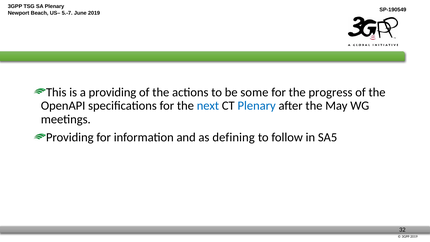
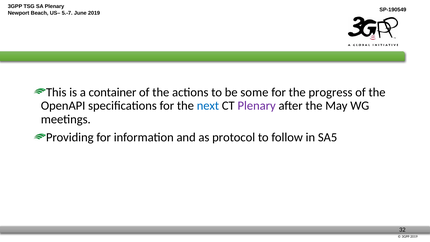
a providing: providing -> container (112, 92)
Plenary colour: blue -> purple (257, 106)
defining: defining -> protocol (234, 137)
